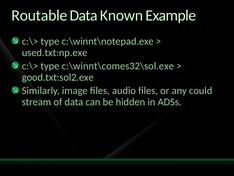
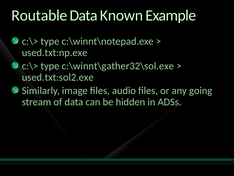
c:\winnt\comes32\sol.exe: c:\winnt\comes32\sol.exe -> c:\winnt\gather32\sol.exe (118, 66)
good.txt:sol2.exe: good.txt:sol2.exe -> used.txt:sol2.exe (58, 77)
could: could -> going (201, 90)
